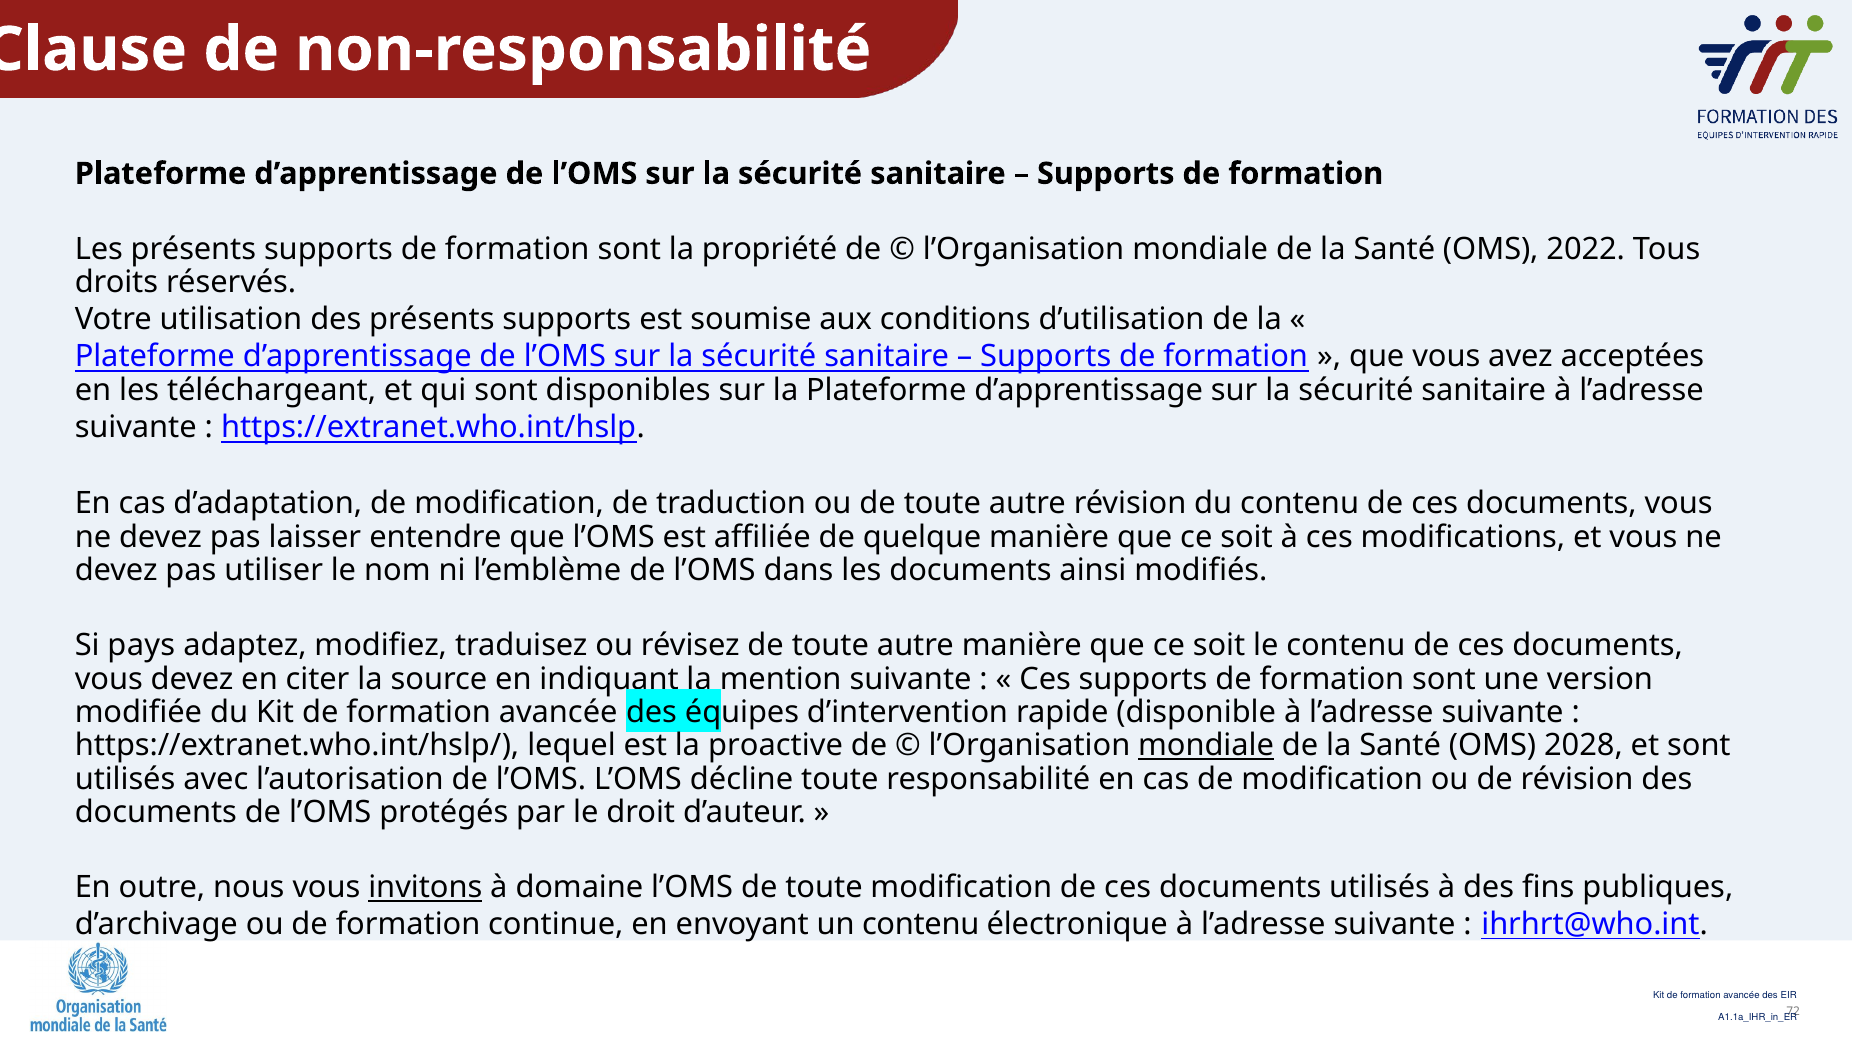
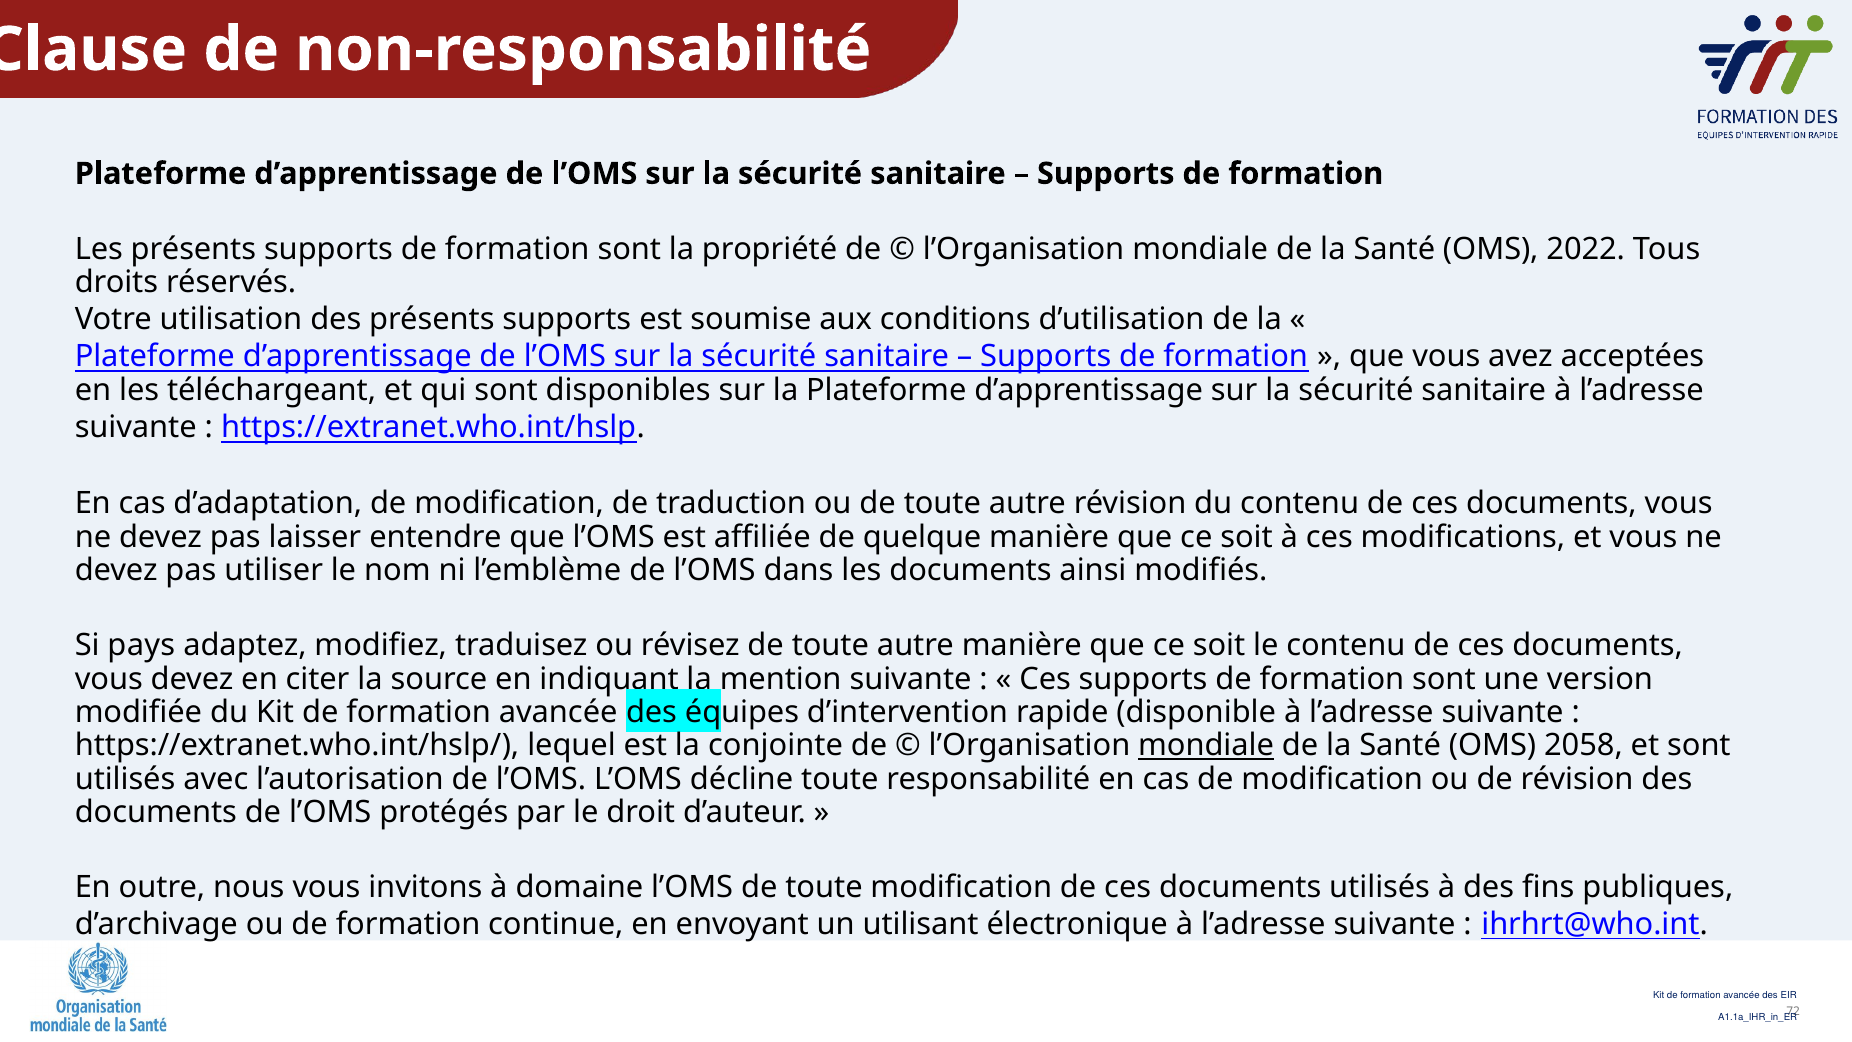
proactive: proactive -> conjointe (775, 745)
2028: 2028 -> 2058 (1583, 745)
invitons underline: present -> none (425, 887)
un contenu: contenu -> utilisant (921, 924)
